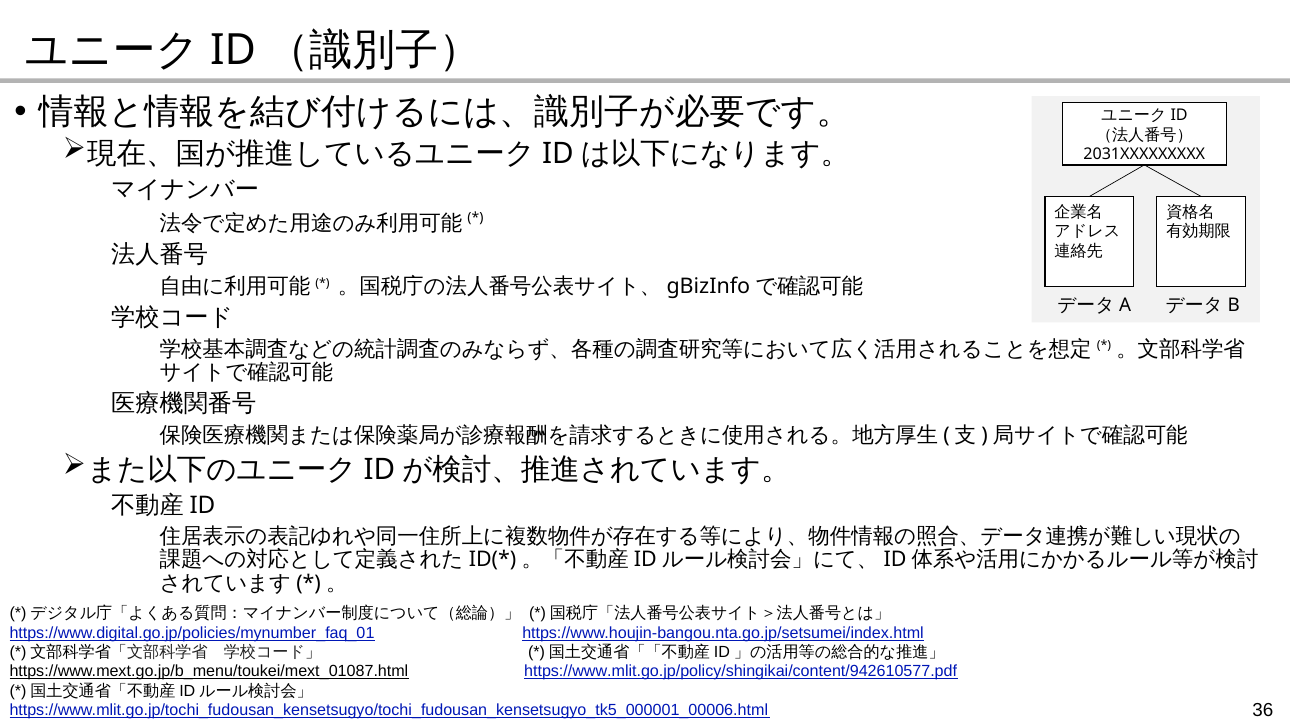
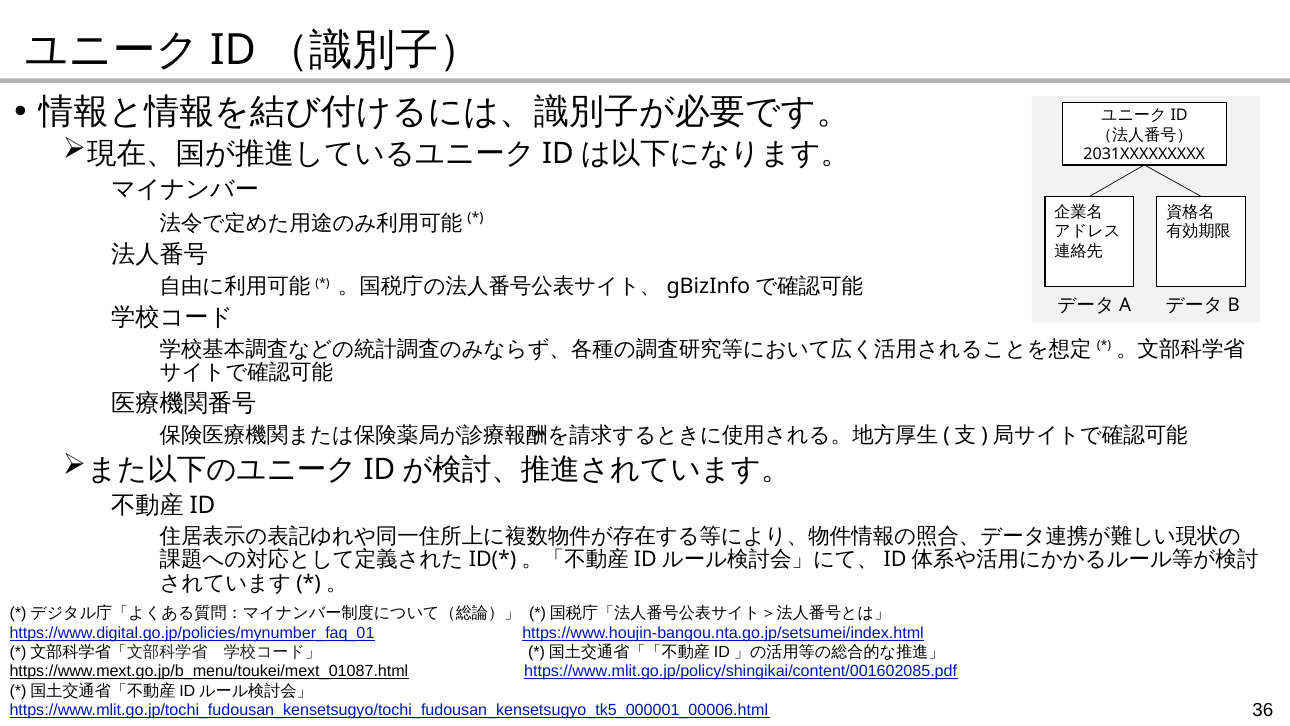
https://www.mlit.go.jp/policy/shingikai/content/942610577.pdf: https://www.mlit.go.jp/policy/shingikai/content/942610577.pdf -> https://www.mlit.go.jp/policy/shingikai/content/001602085.pdf (741, 671)
